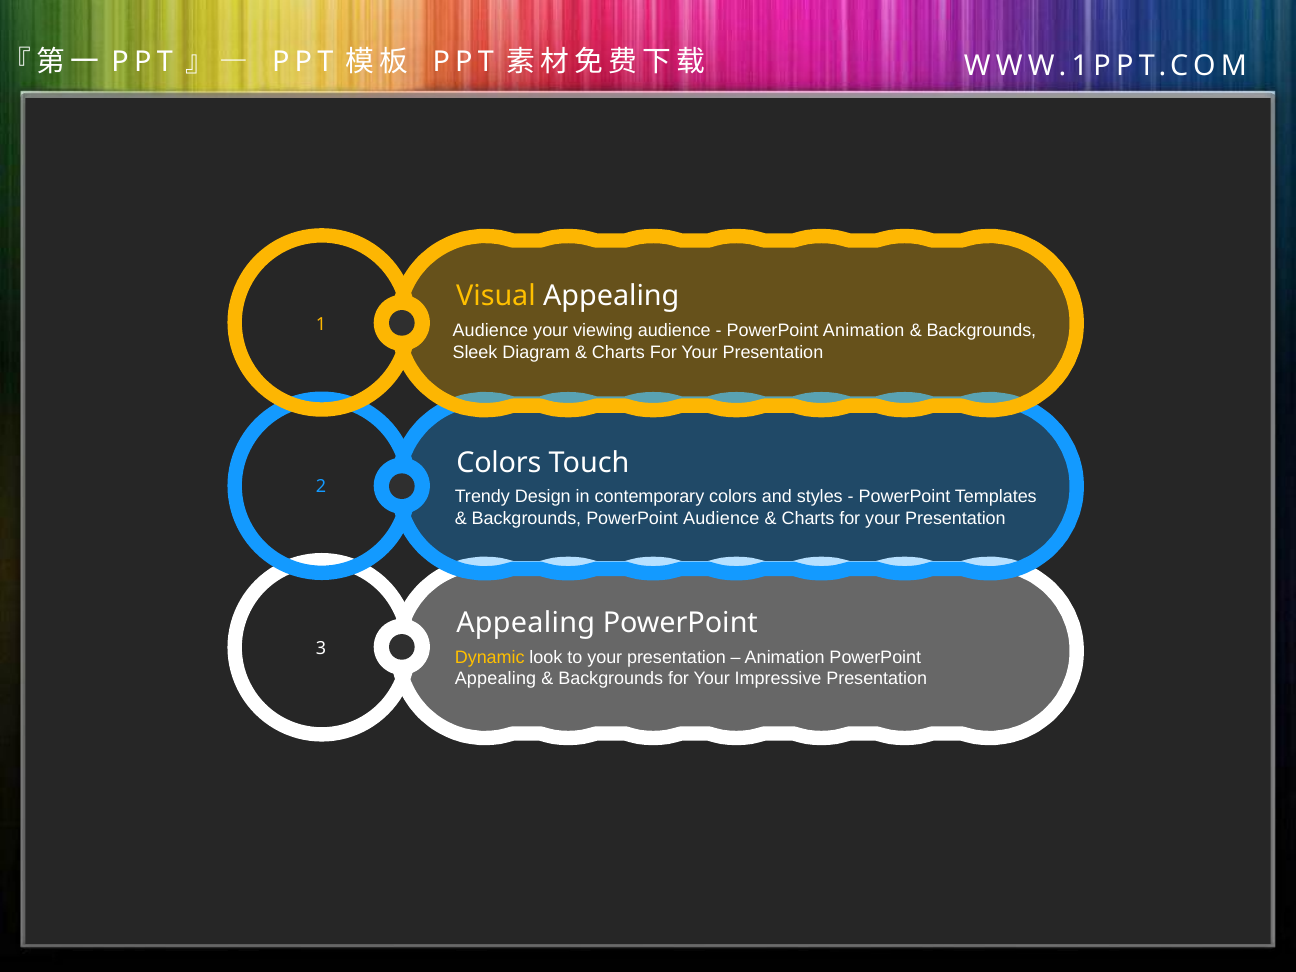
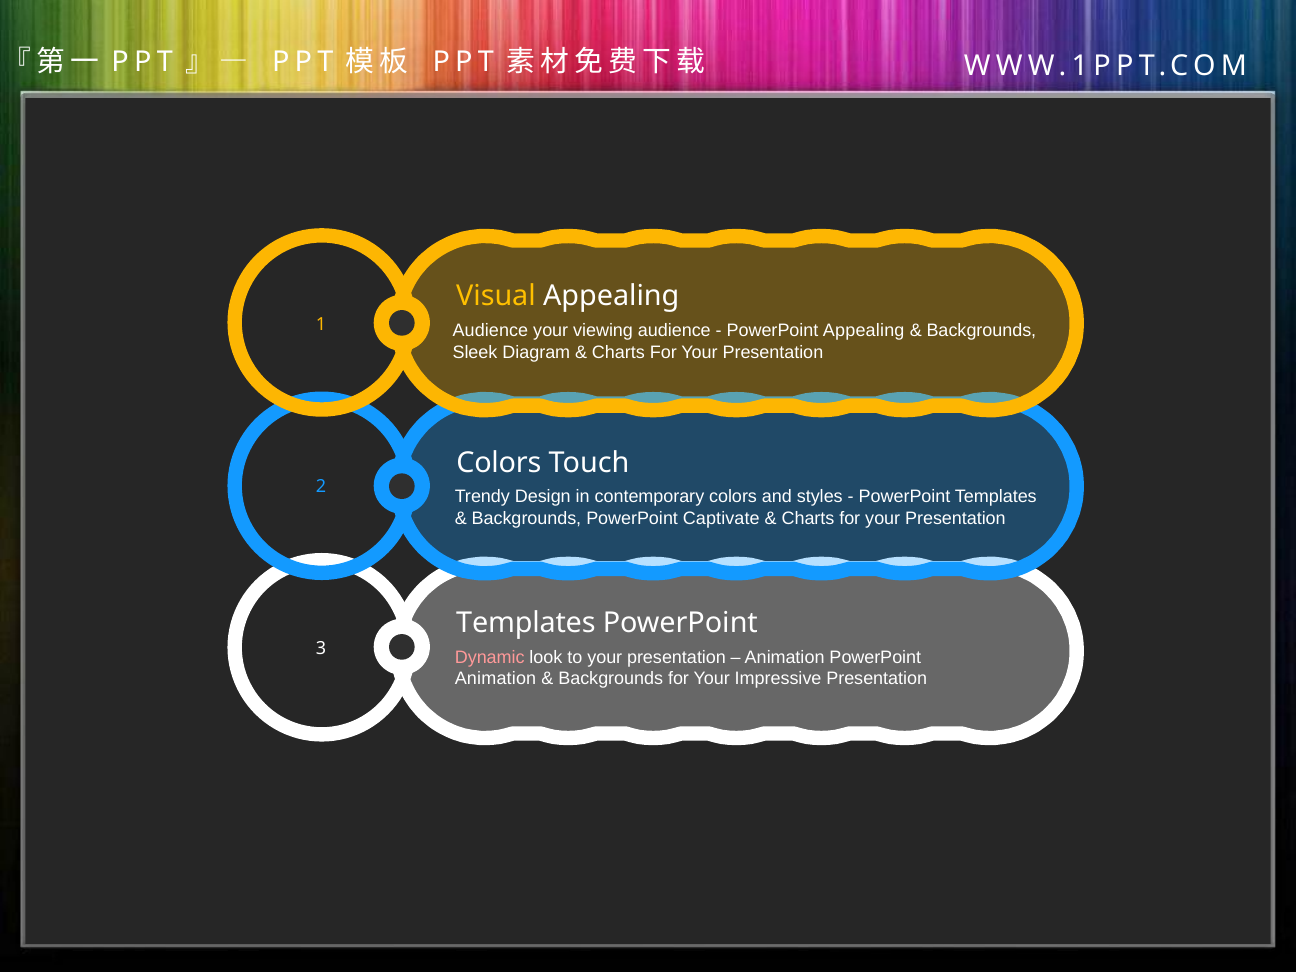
PowerPoint Animation: Animation -> Appealing (864, 331)
PowerPoint Audience: Audience -> Captivate (721, 518)
Appealing: Appealing -> Templates (526, 623)
Dynamic colour: yellow -> pink (490, 657)
Appealing: Appealing -> Animation (496, 679)
